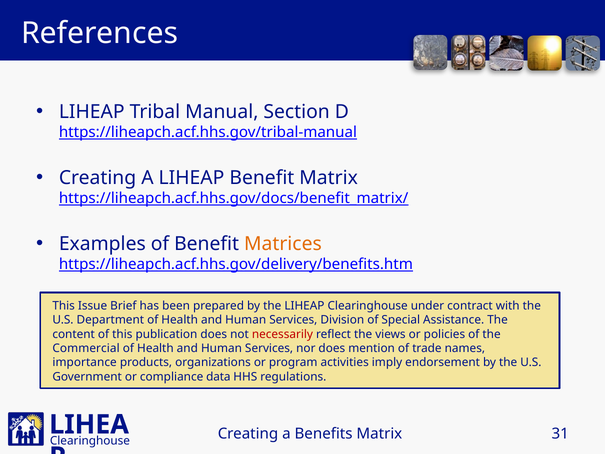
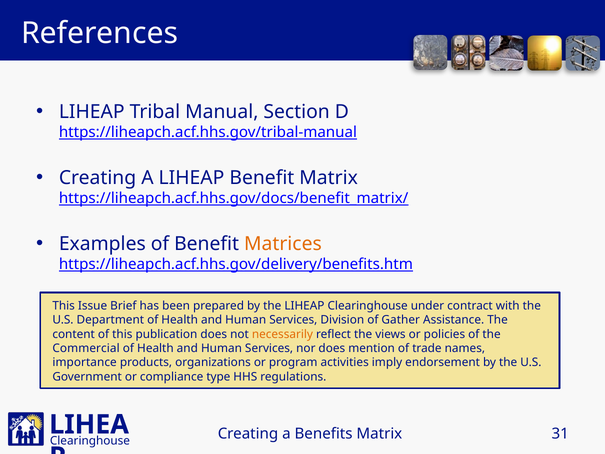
Special: Special -> Gather (401, 320)
necessarily colour: red -> orange (282, 334)
data: data -> type (218, 376)
